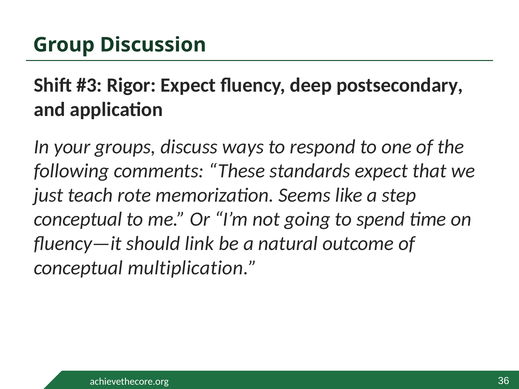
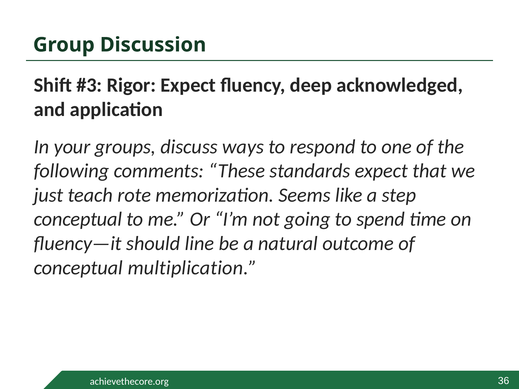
postsecondary: postsecondary -> acknowledged (400, 85)
link: link -> line (199, 244)
